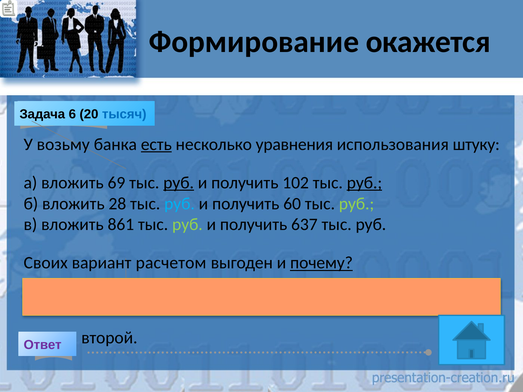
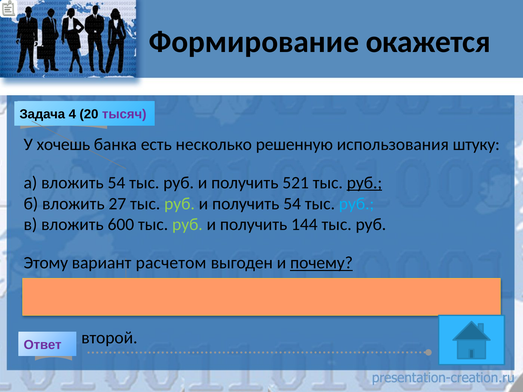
6: 6 -> 4 (72, 114)
тысяч colour: blue -> purple (124, 114)
возьму: возьму -> хочешь (63, 144)
есть underline: present -> none (156, 144)
уравнения: уравнения -> решенную (294, 144)
вложить 69: 69 -> 54 (116, 183)
руб underline: present -> none (179, 183)
102: 102 -> 521 (296, 183)
28: 28 -> 27 (117, 204)
руб colour: light blue -> light green (180, 204)
получить 60: 60 -> 54 (292, 204)
руб colour: light green -> light blue (357, 204)
861: 861 -> 600 (121, 225)
637: 637 -> 144 (304, 225)
Своих: Своих -> Этому (46, 263)
